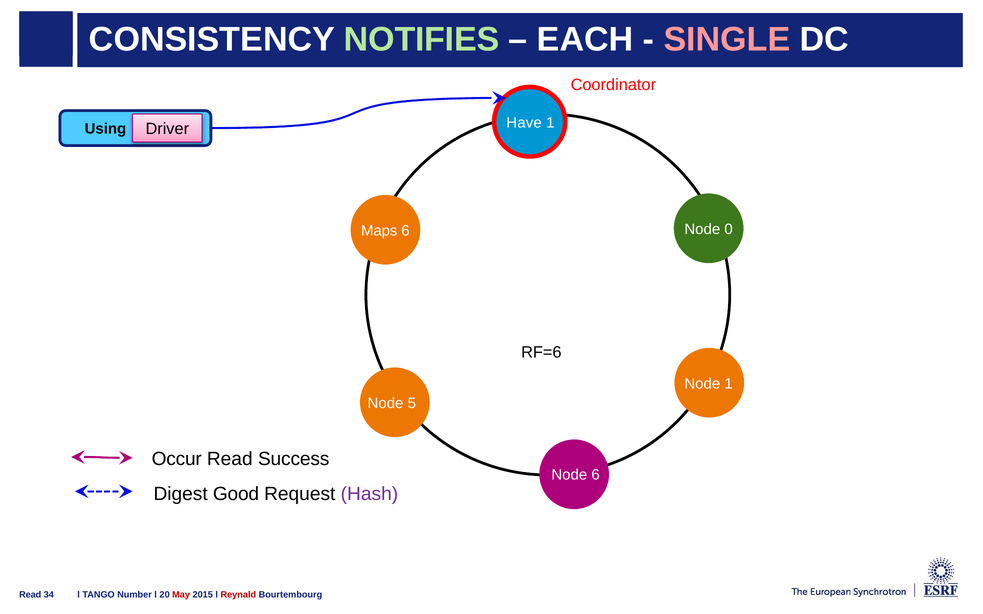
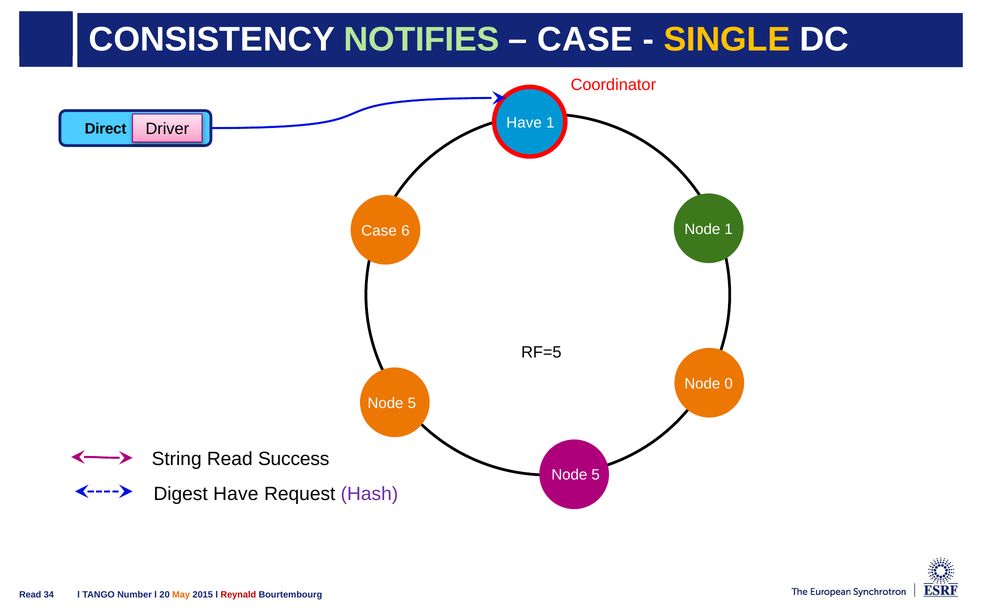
EACH: EACH -> CASE (585, 39)
SINGLE colour: pink -> yellow (727, 39)
Using: Using -> Direct (106, 129)
Node 0: 0 -> 1 (729, 229)
Maps: Maps -> Case (379, 231)
RF=6: RF=6 -> RF=5 (541, 352)
Node 1: 1 -> 0 (729, 384)
Occur: Occur -> String (177, 459)
6: 6 -> 5 (596, 475)
Digest Good: Good -> Have (236, 494)
May colour: red -> orange (181, 595)
